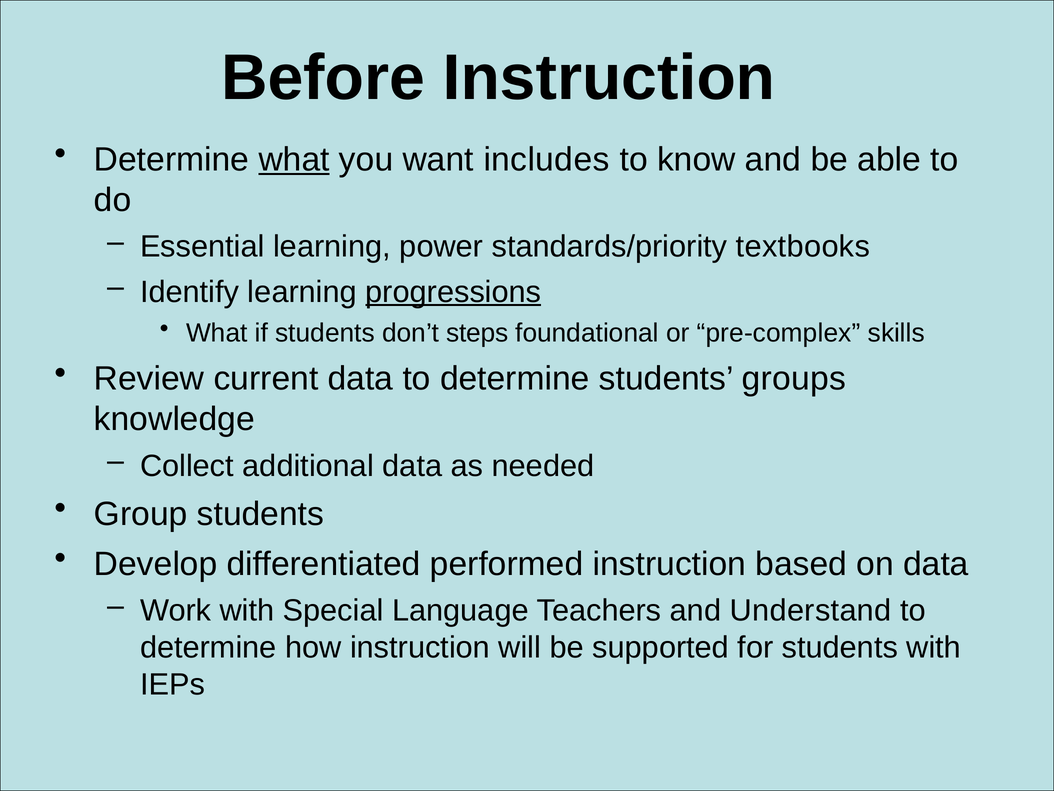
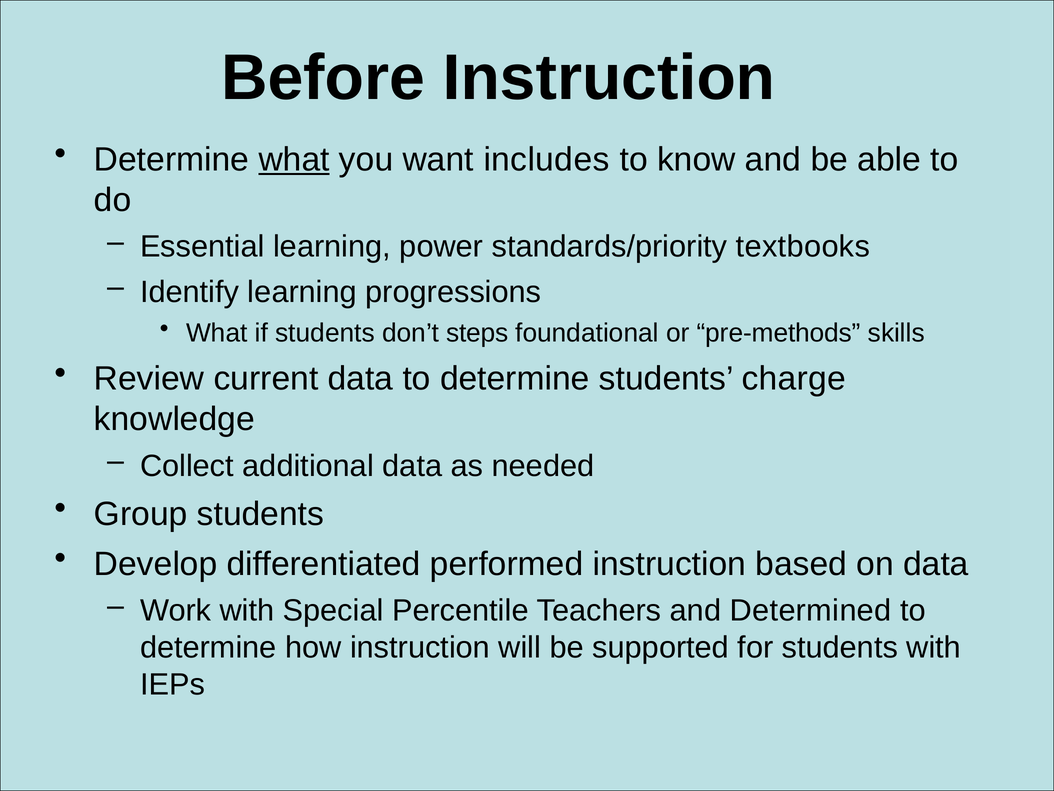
progressions underline: present -> none (453, 292)
pre-complex: pre-complex -> pre-methods (779, 333)
groups: groups -> charge (794, 379)
Language: Language -> Percentile (460, 610)
Understand: Understand -> Determined (811, 610)
